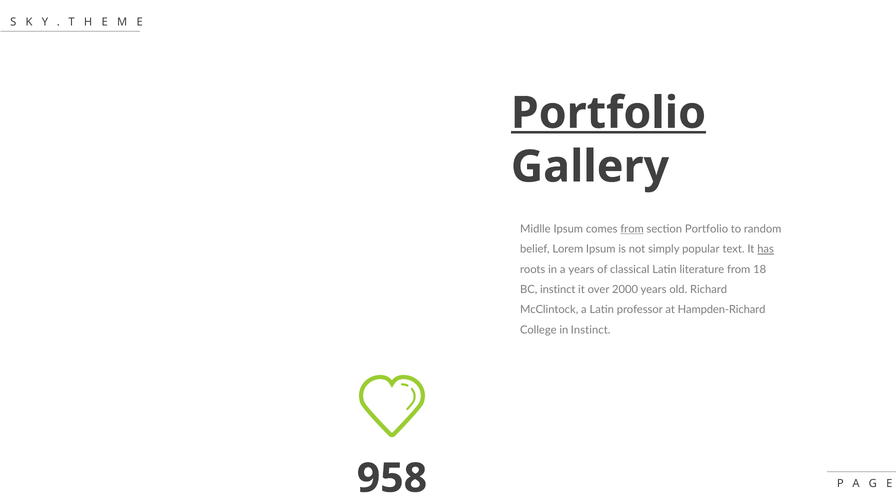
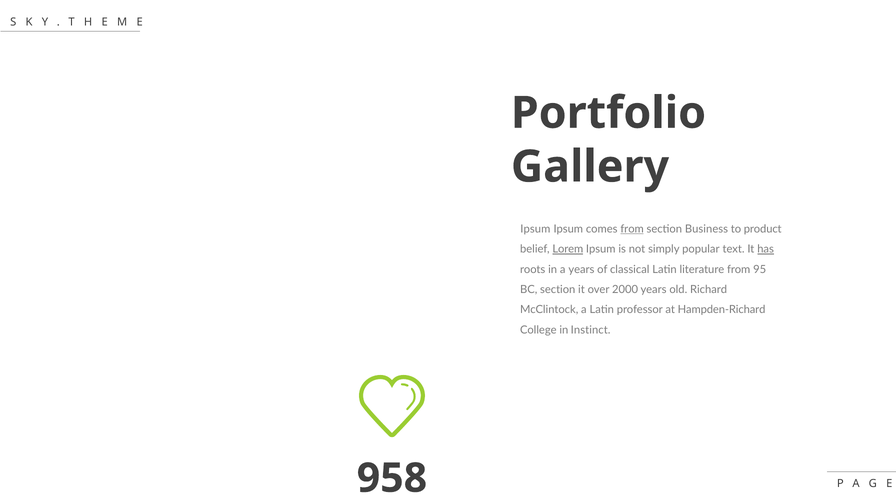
Portfolio underline: present -> none (608, 113)
Midlle: Midlle -> Ipsum (535, 229)
section Portfolio: Portfolio -> Business (706, 229)
random: random -> product (763, 229)
Lorem underline: none -> present (568, 249)
18: 18 -> 95 (760, 269)
BC instinct: instinct -> section (558, 290)
